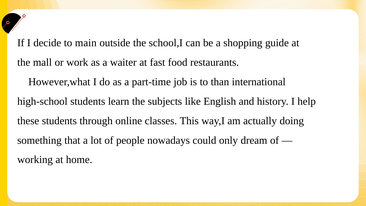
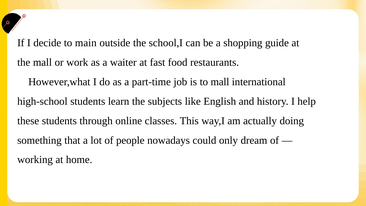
to than: than -> mall (220, 82)
